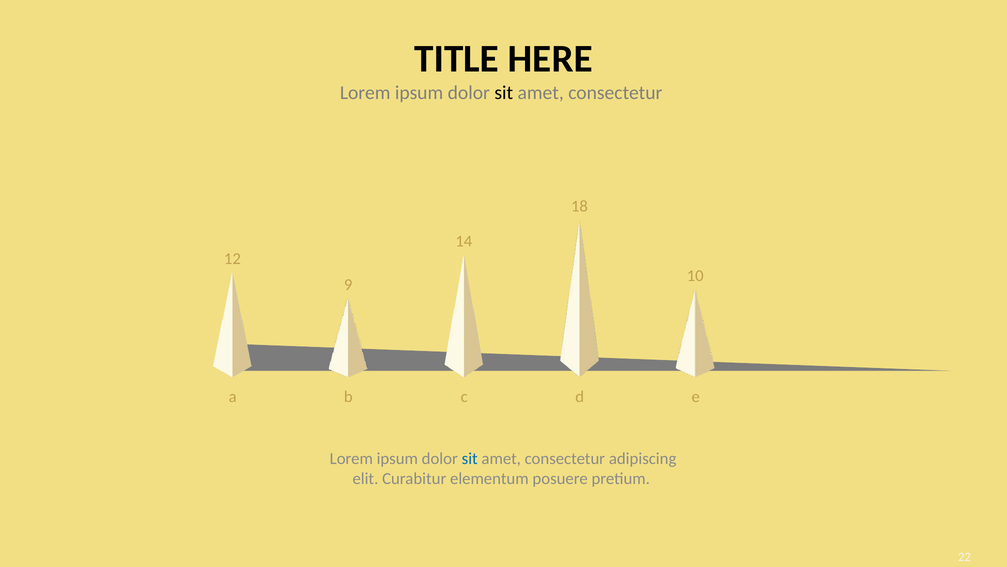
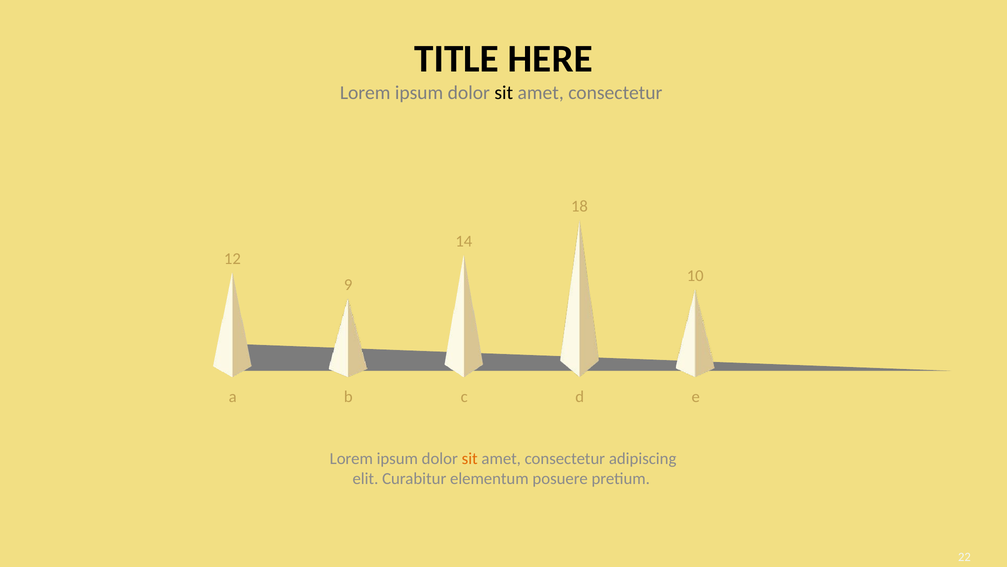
sit colour: blue -> orange (470, 458)
